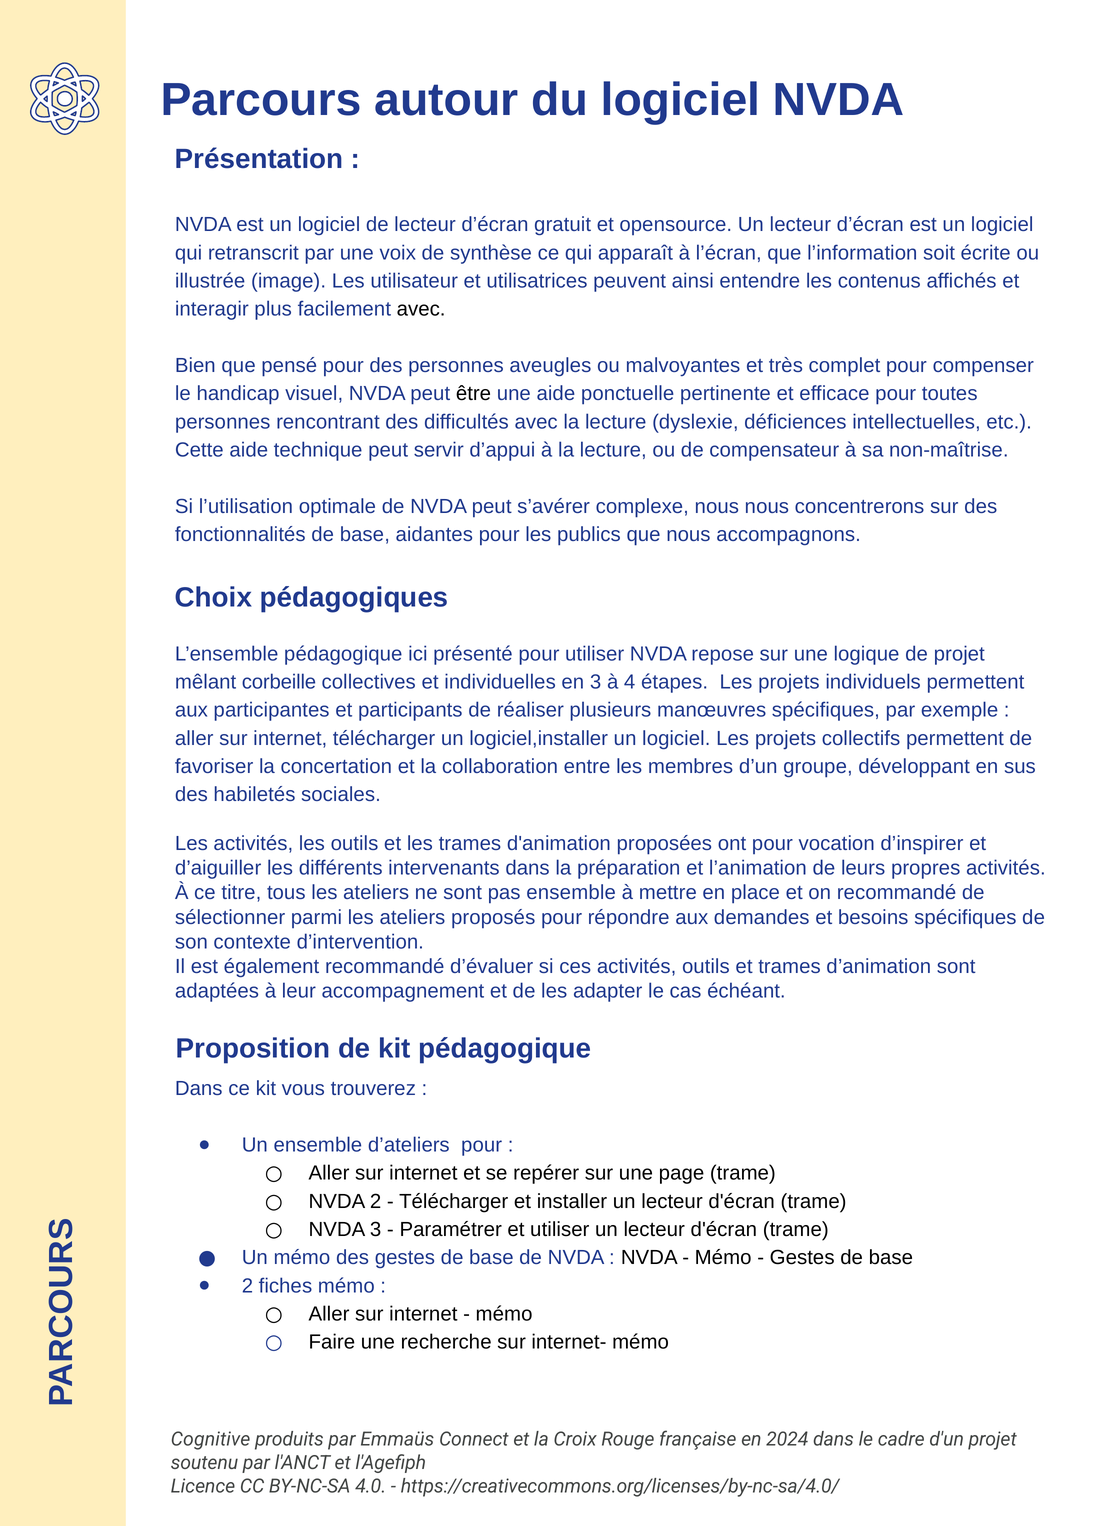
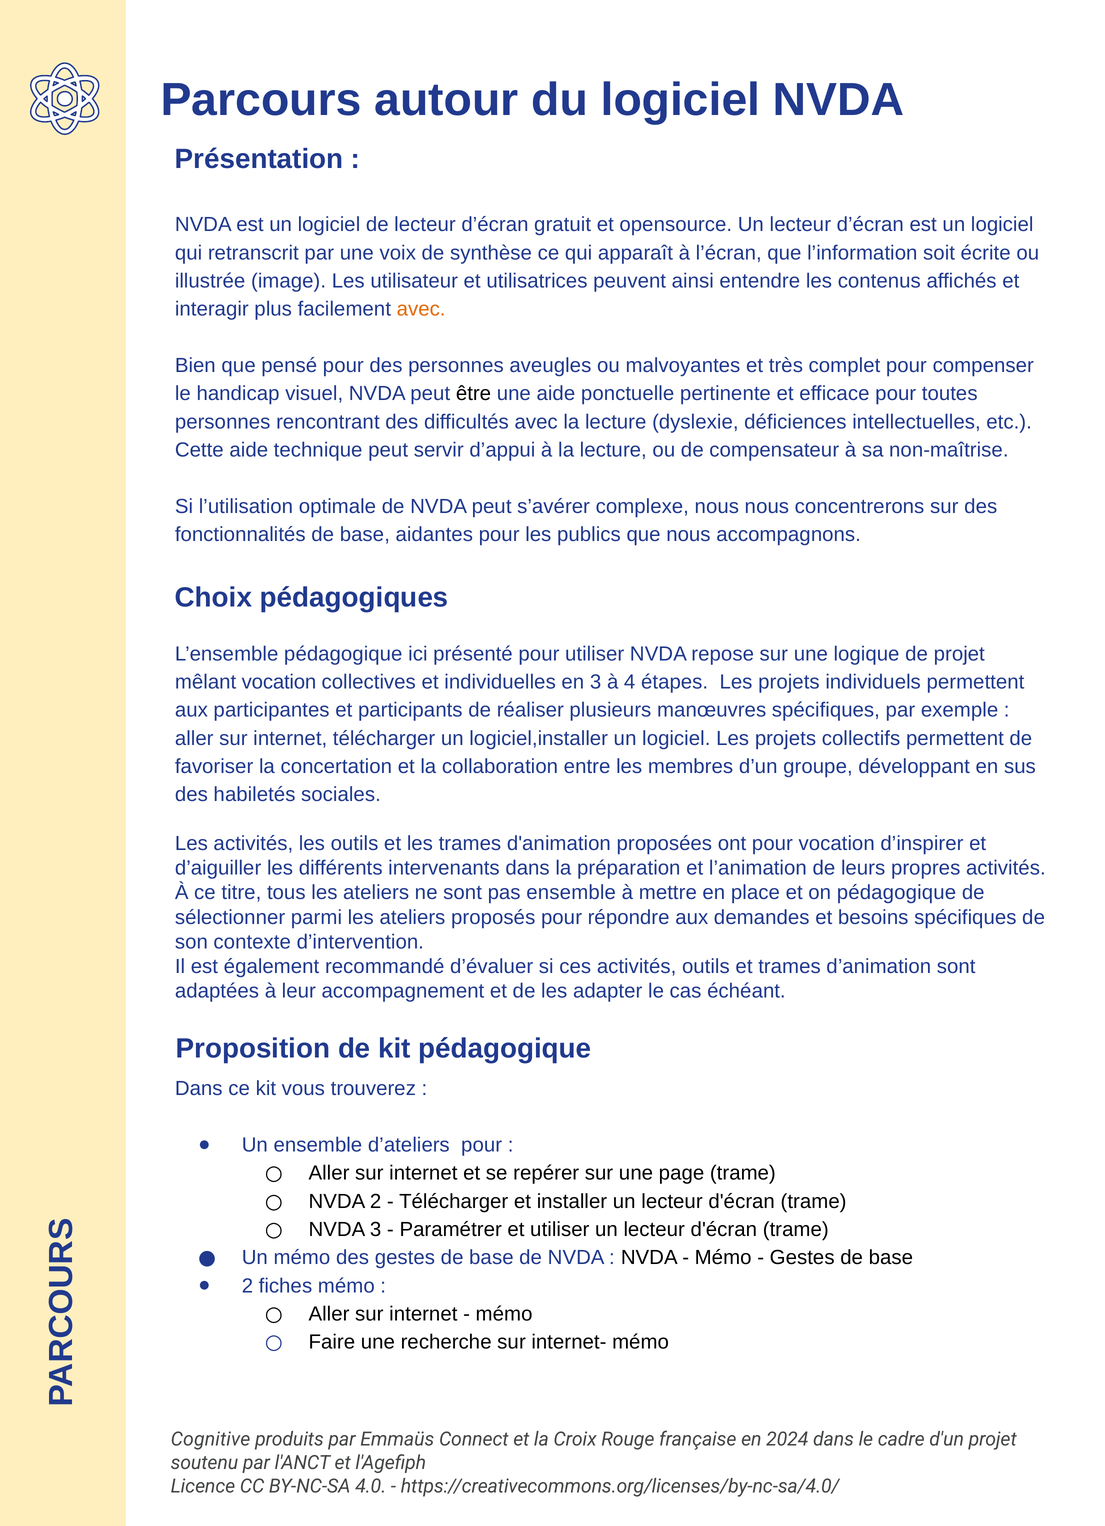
avec colour: black -> orange (421, 309)
mêlant corbeille: corbeille -> vocation (279, 682)
on recommandé: recommandé -> pédagogique (896, 893)
